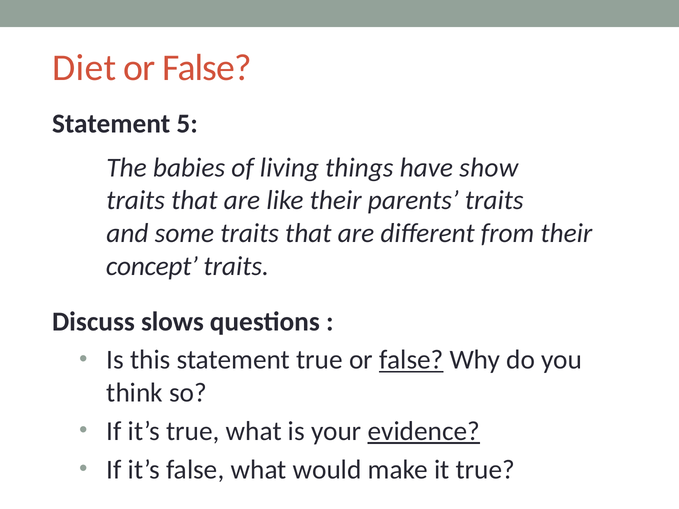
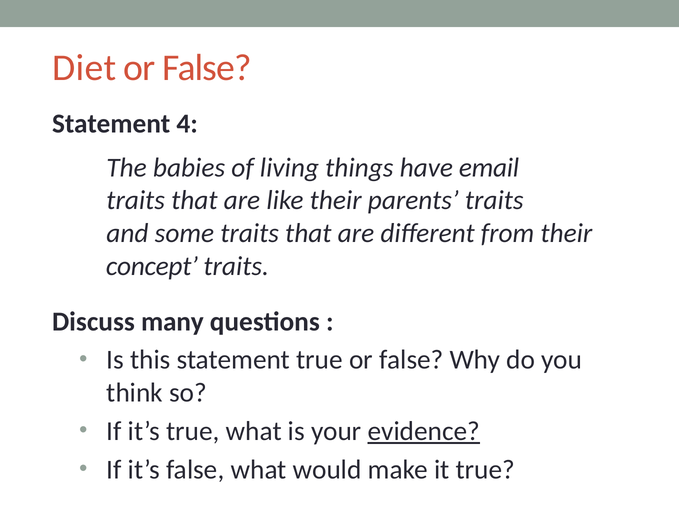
5: 5 -> 4 (187, 124)
show: show -> email (489, 168)
slows: slows -> many (172, 322)
false underline: present -> none (411, 360)
